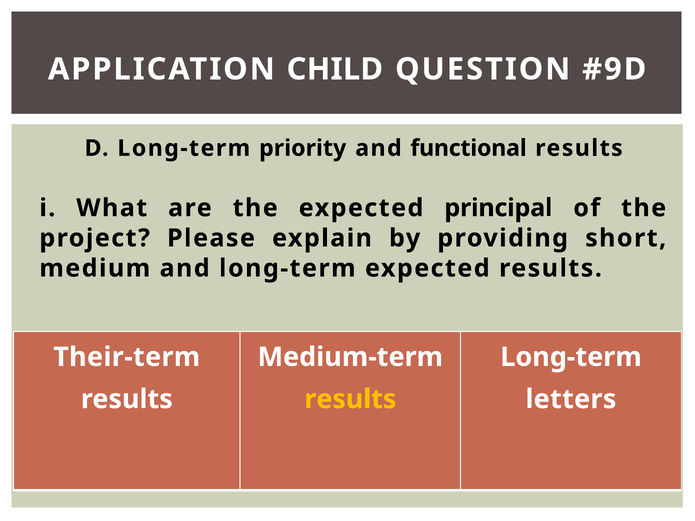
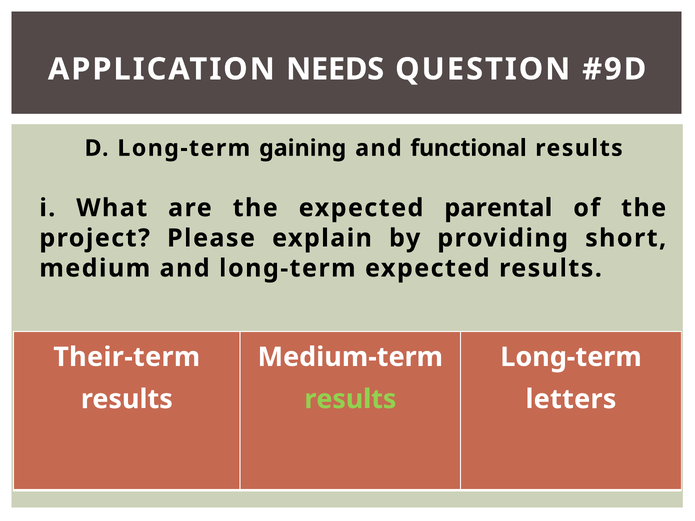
CHILD: CHILD -> NEEDS (335, 69)
priority: priority -> gaining (303, 148)
principal: principal -> parental (498, 208)
results colour: yellow -> light green (350, 399)
